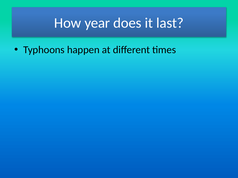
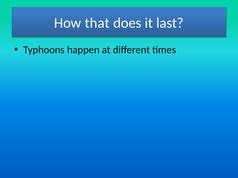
year: year -> that (97, 23)
